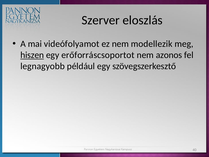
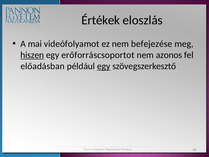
Szerver: Szerver -> Értékek (101, 20)
modellezik: modellezik -> befejezése (152, 44)
legnagyobb: legnagyobb -> előadásban (43, 66)
egy underline: none -> present (104, 66)
